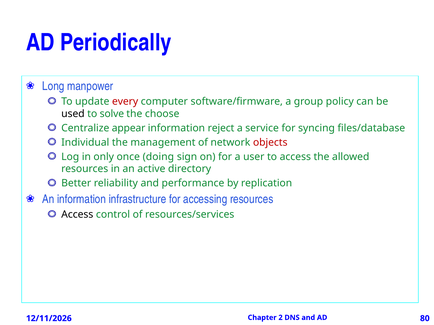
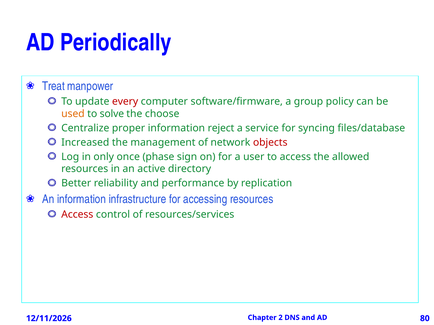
Long: Long -> Treat (53, 86)
used colour: black -> orange (73, 114)
appear: appear -> proper (129, 128)
Individual: Individual -> Increased (85, 143)
doing: doing -> phase (158, 157)
Access colour: black -> red (77, 215)
